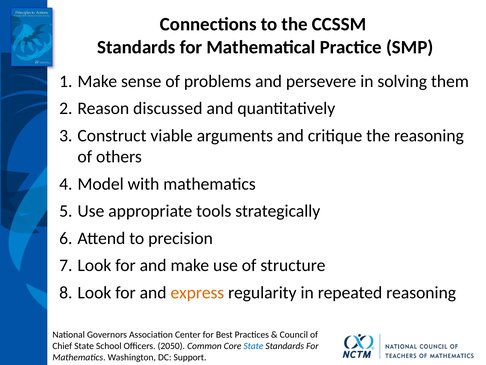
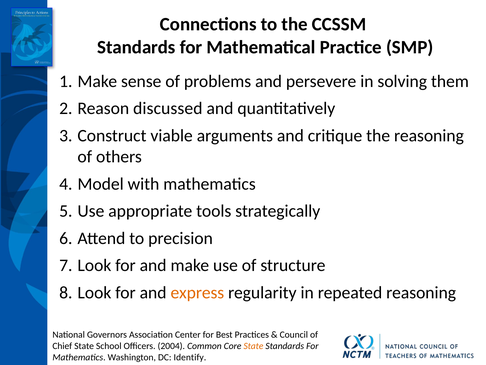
2050: 2050 -> 2004 (171, 346)
State colour: blue -> orange (253, 346)
Support: Support -> Identify (190, 357)
